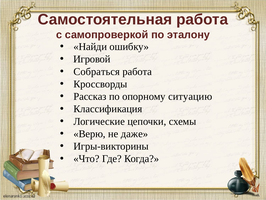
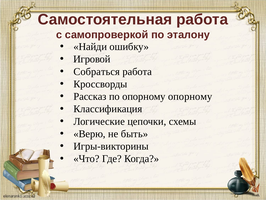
опорному ситуацию: ситуацию -> опорному (190, 96)
даже: даже -> быть (134, 134)
